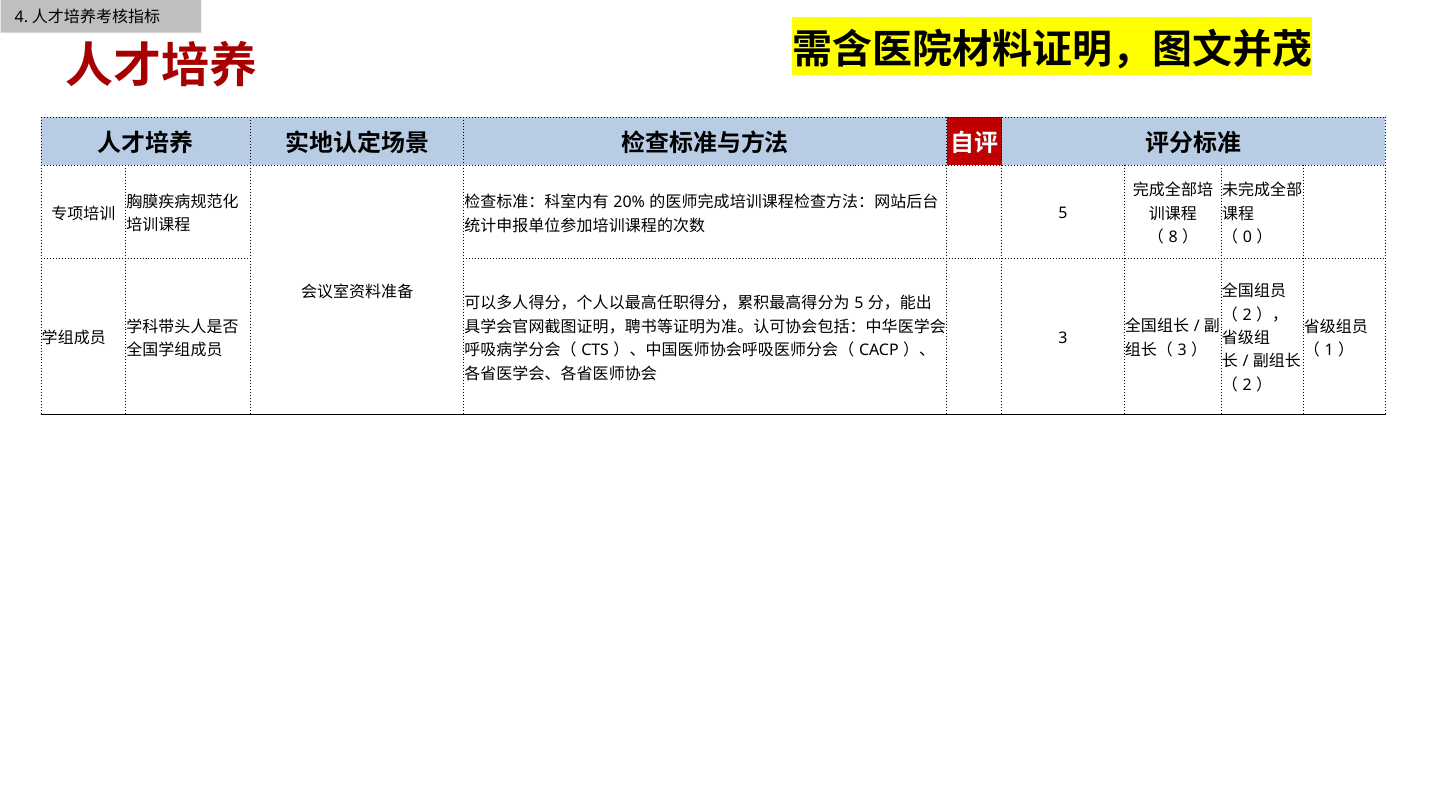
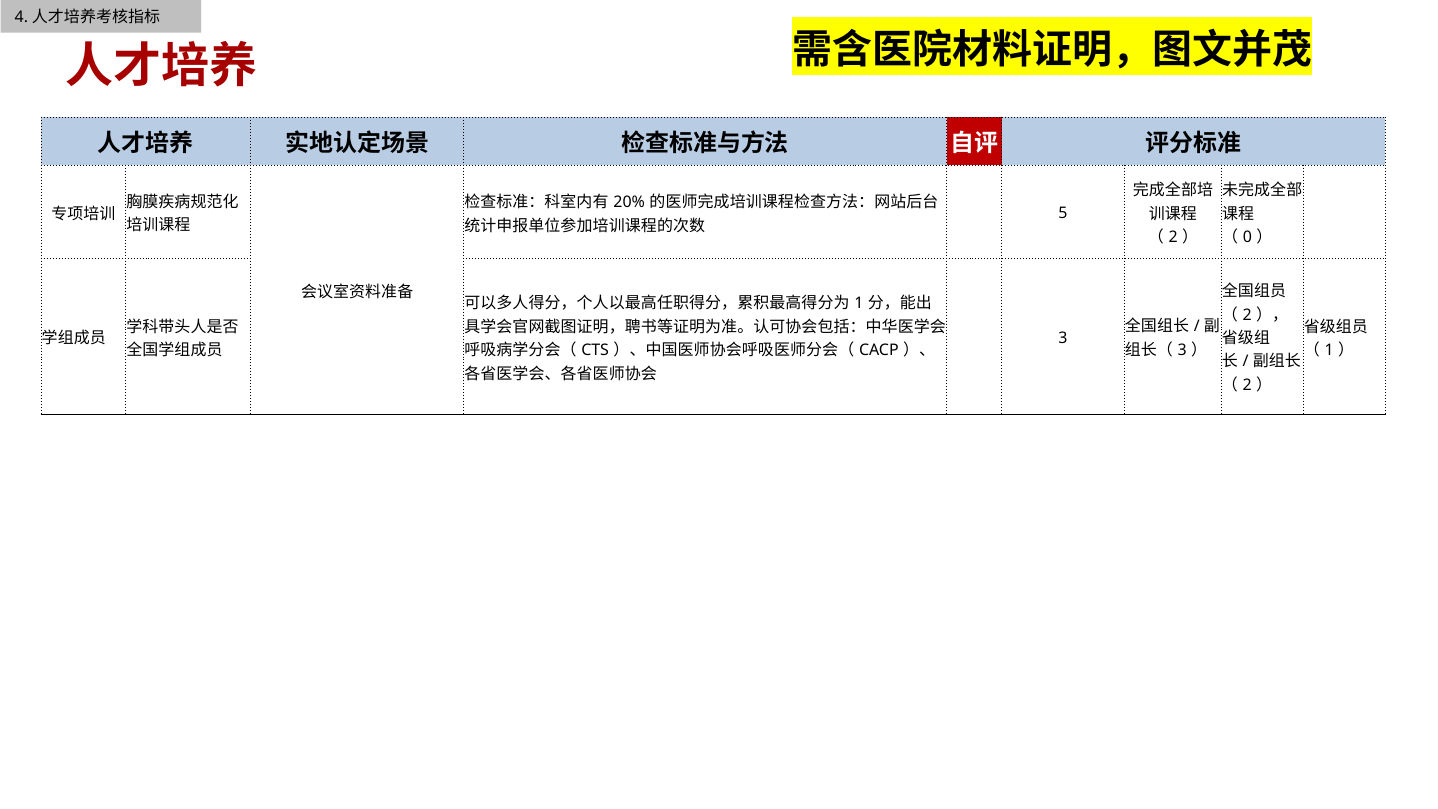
8: 8 -> 2 (1173, 237)
5: 5 -> 1 (859, 303)
